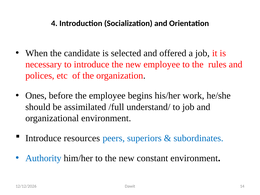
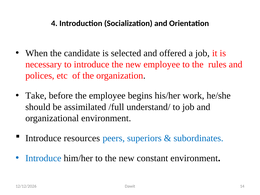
Ones: Ones -> Take (36, 96)
Authority: Authority -> Introduce (43, 158)
